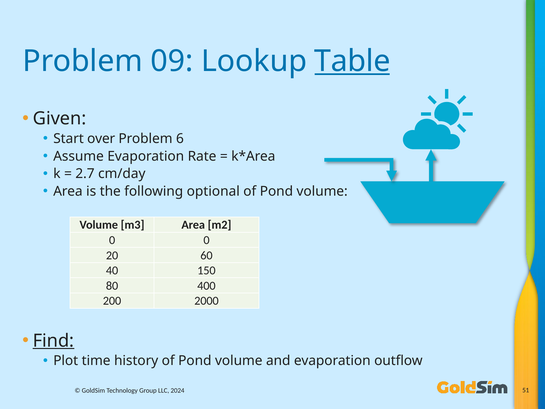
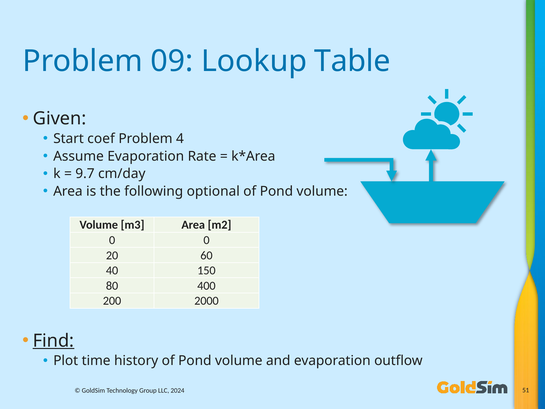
Table underline: present -> none (352, 61)
over: over -> coef (101, 139)
6: 6 -> 4 (180, 139)
2.7: 2.7 -> 9.7 (85, 174)
